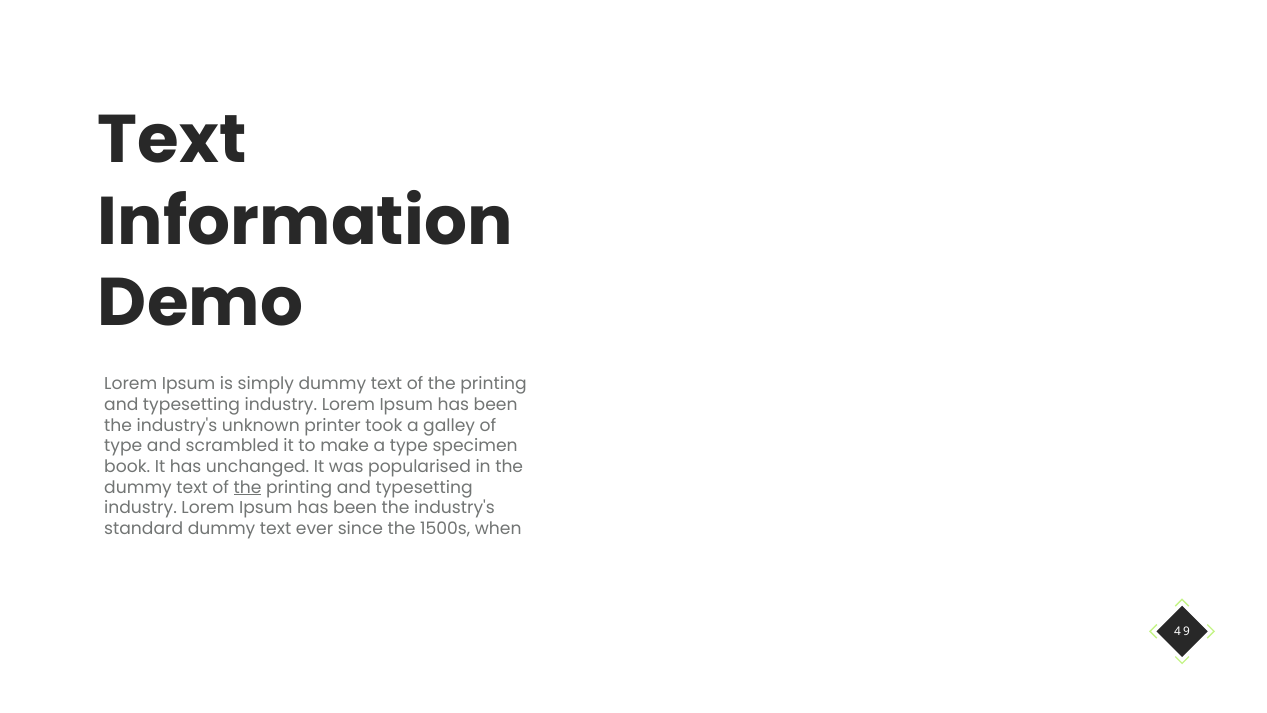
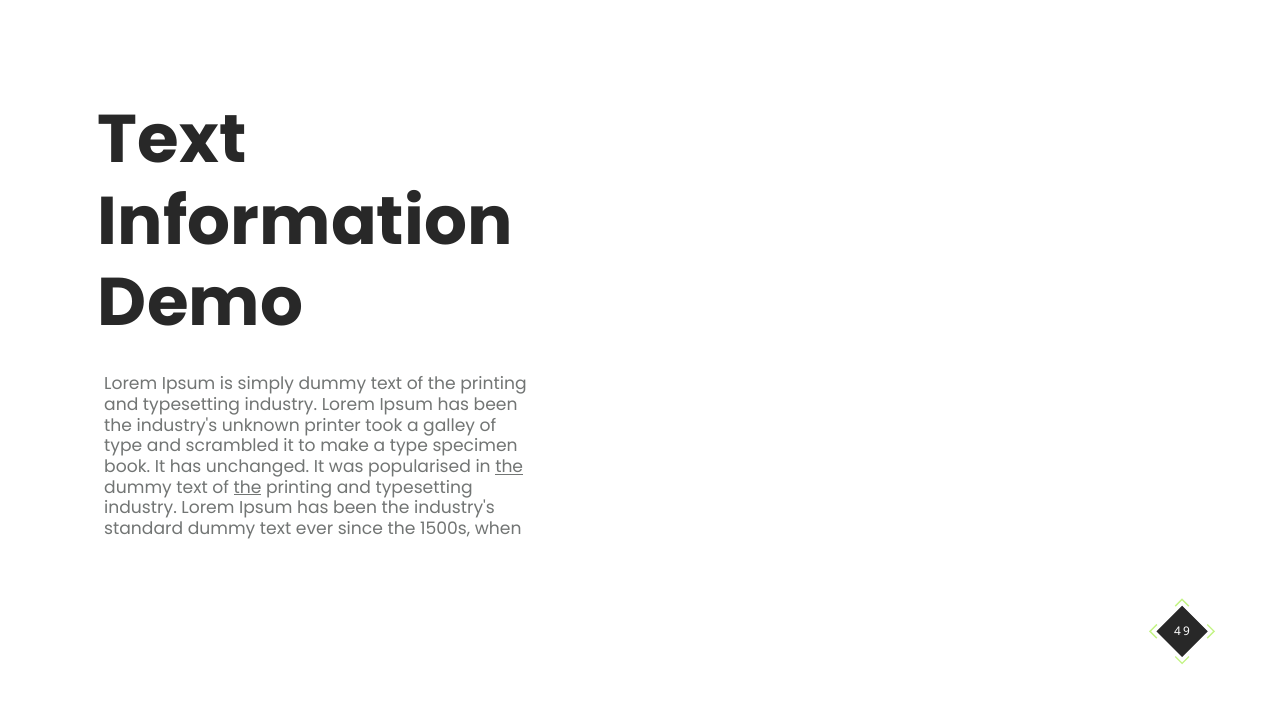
the underline: none -> present (509, 467)
